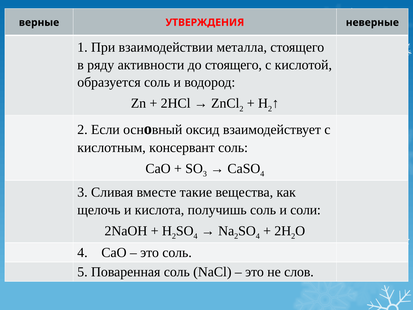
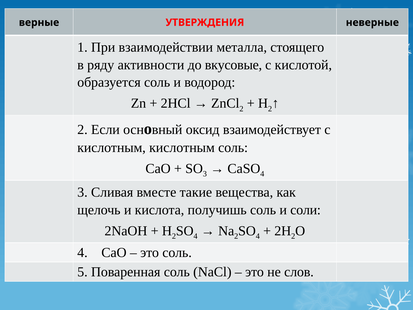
до стоящего: стоящего -> вкусовые (233, 65)
кислотным консервант: консервант -> кислотным (182, 148)
